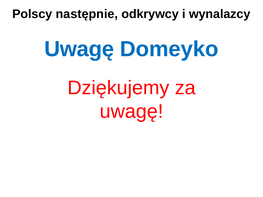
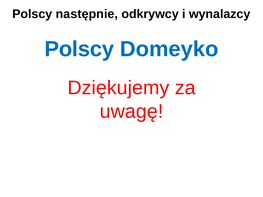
Uwagę: Uwagę -> Polscy (79, 49)
